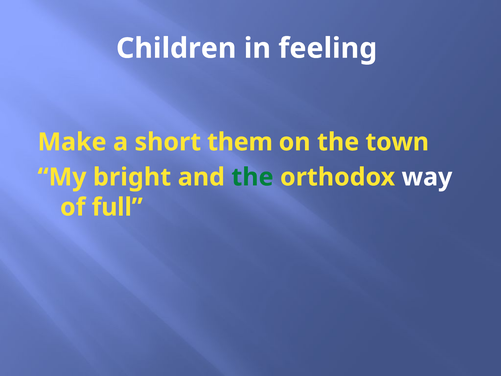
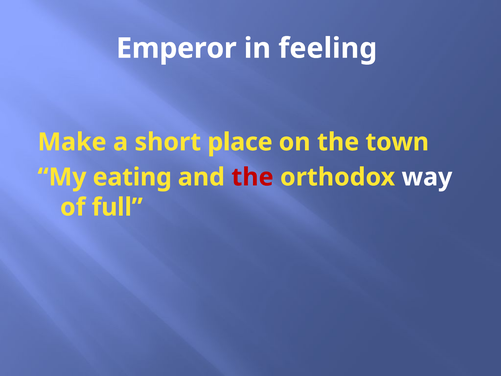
Children: Children -> Emperor (176, 48)
them: them -> place (240, 142)
bright: bright -> eating (132, 177)
the colour: green -> red (252, 177)
